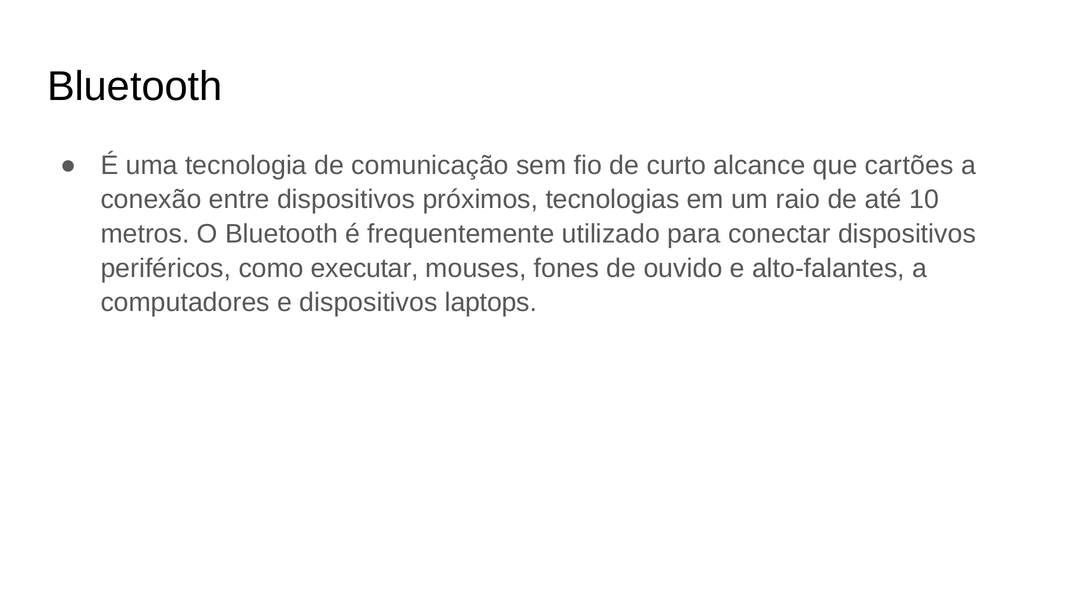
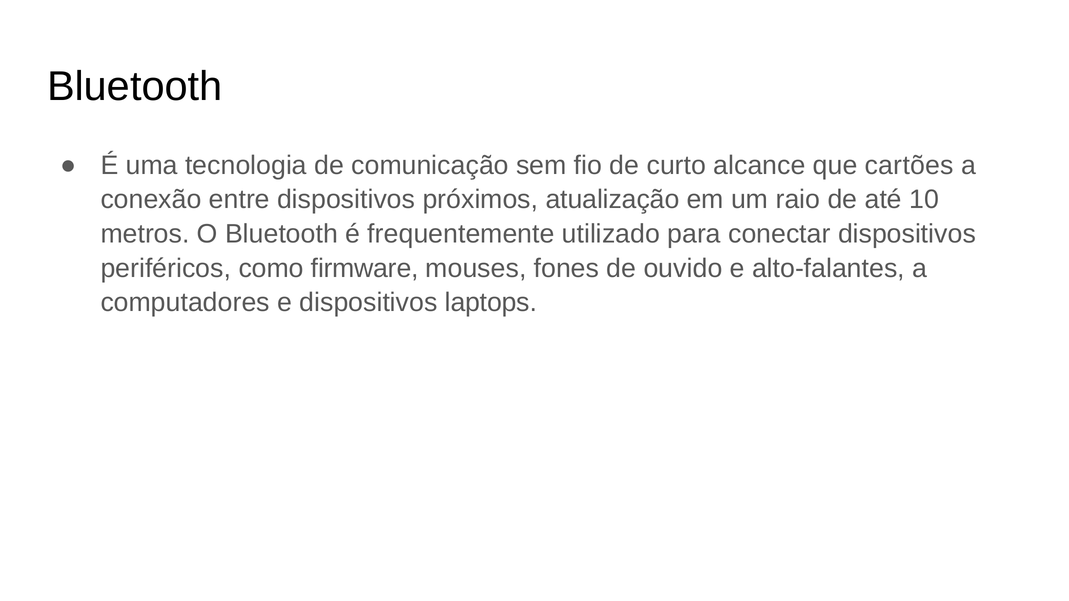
tecnologias: tecnologias -> atualização (613, 200)
executar: executar -> firmware (365, 268)
